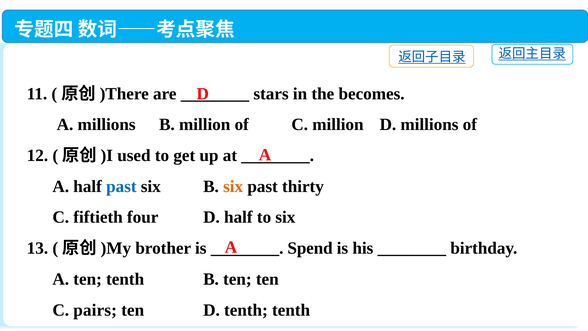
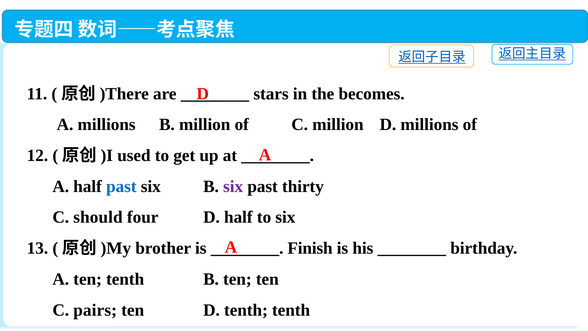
six colour: orange -> purple (233, 186)
fiftieth: fiftieth -> should (98, 217)
Spend: Spend -> Finish (310, 248)
